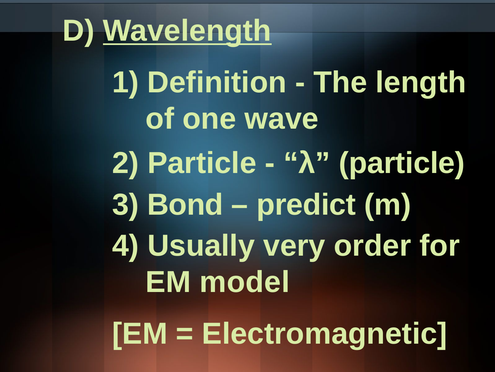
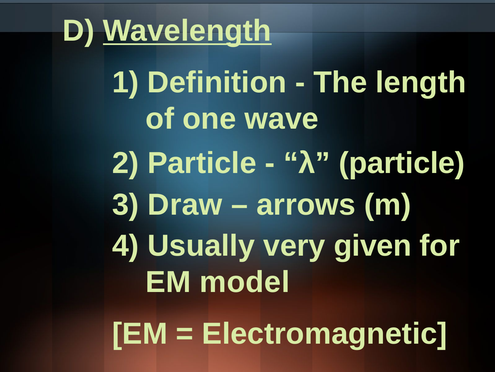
Bond: Bond -> Draw (185, 204)
predict: predict -> arrows (306, 204)
order: order -> given (373, 245)
